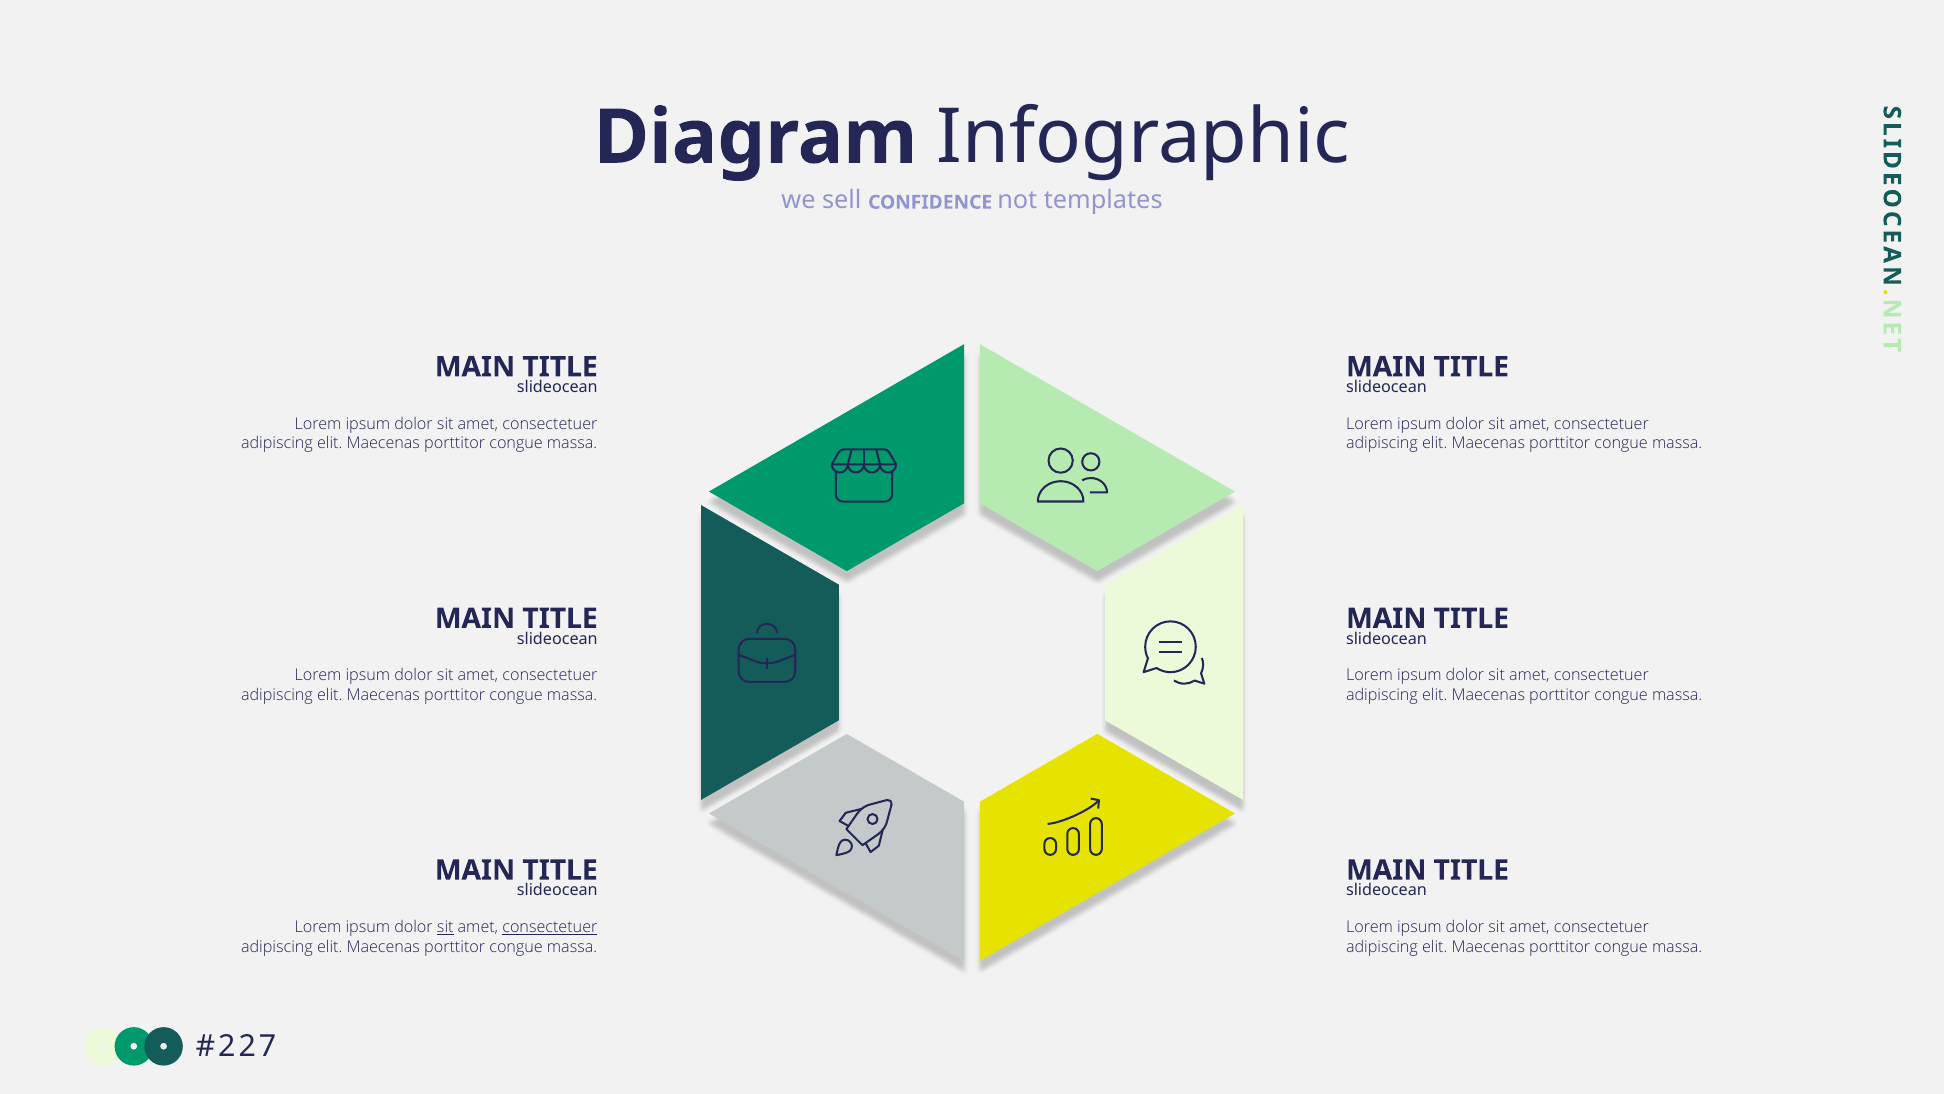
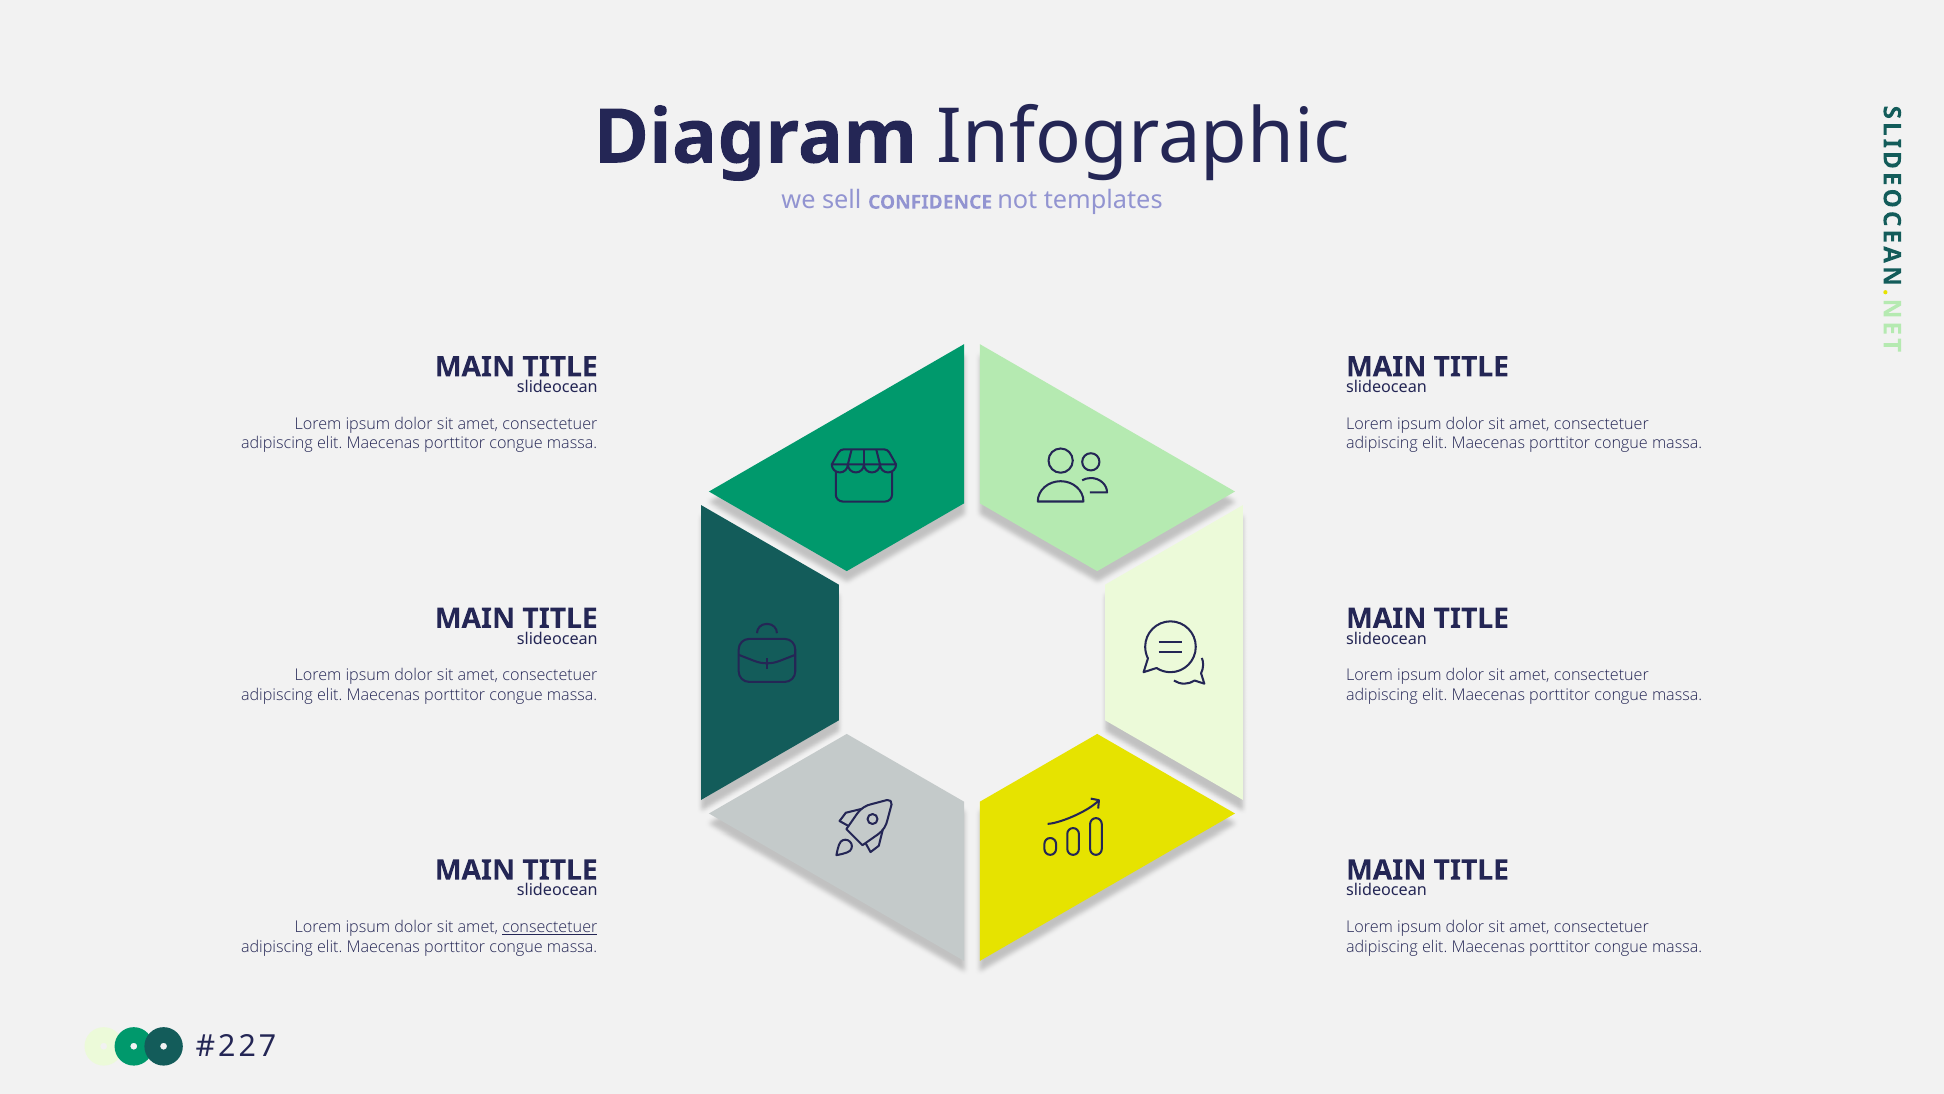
sit underline: present -> none (445, 927)
